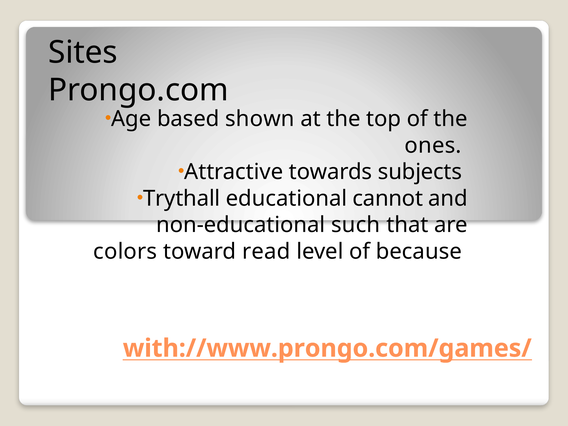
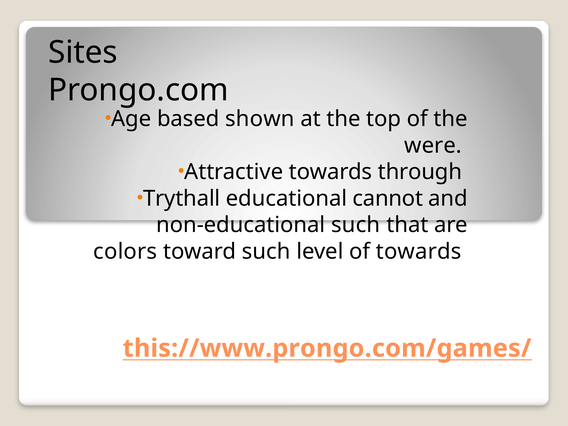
ones: ones -> were (433, 145)
subjects: subjects -> through (420, 172)
toward read: read -> such (266, 252)
of because: because -> towards (419, 252)
with://www.prongo.com/games/: with://www.prongo.com/games/ -> this://www.prongo.com/games/ (327, 348)
